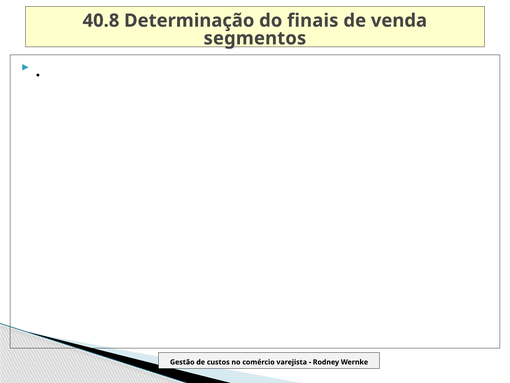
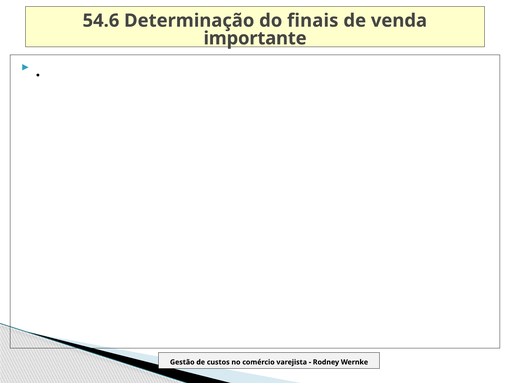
40.8: 40.8 -> 54.6 (101, 21)
segmentos: segmentos -> importante (255, 38)
